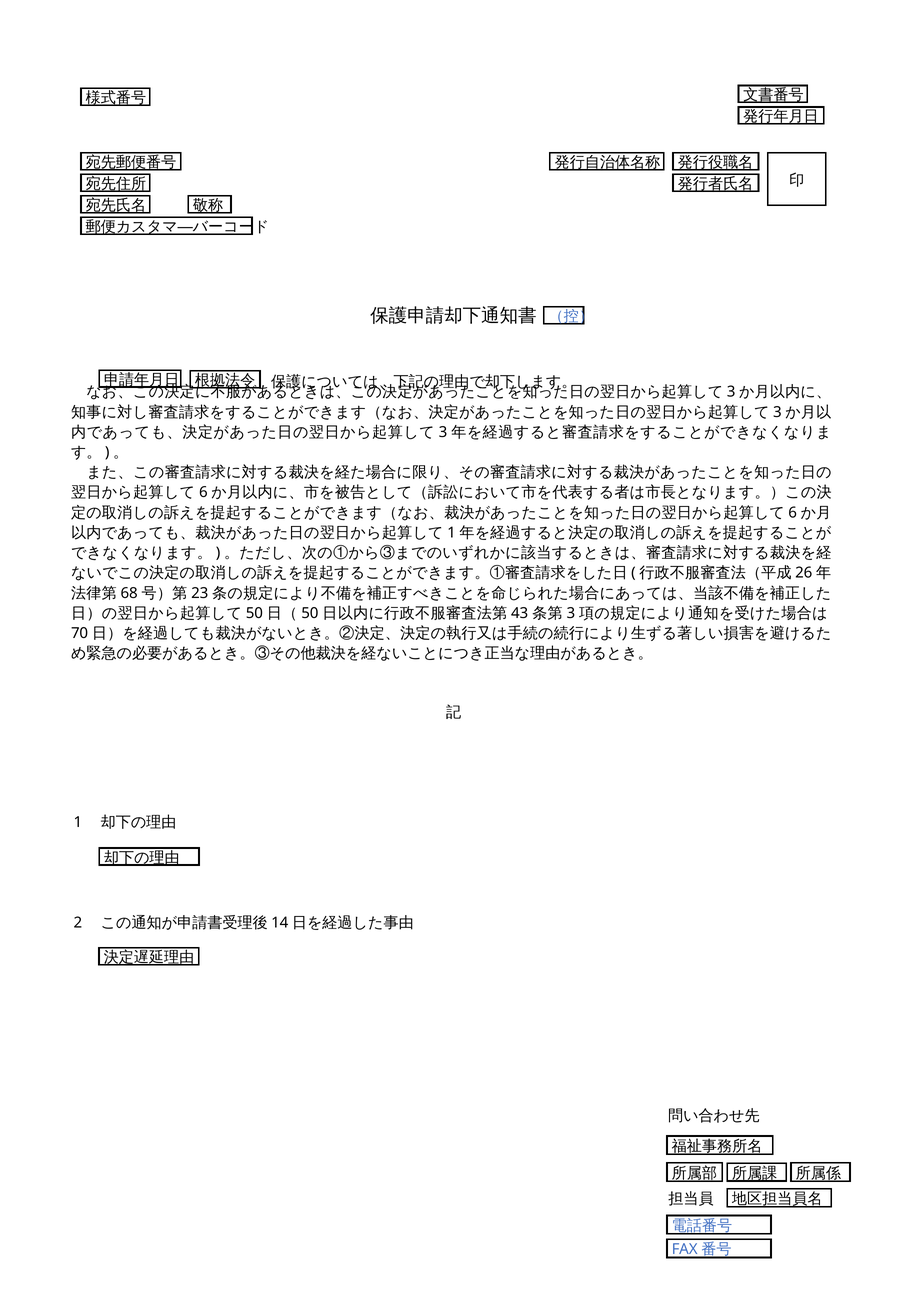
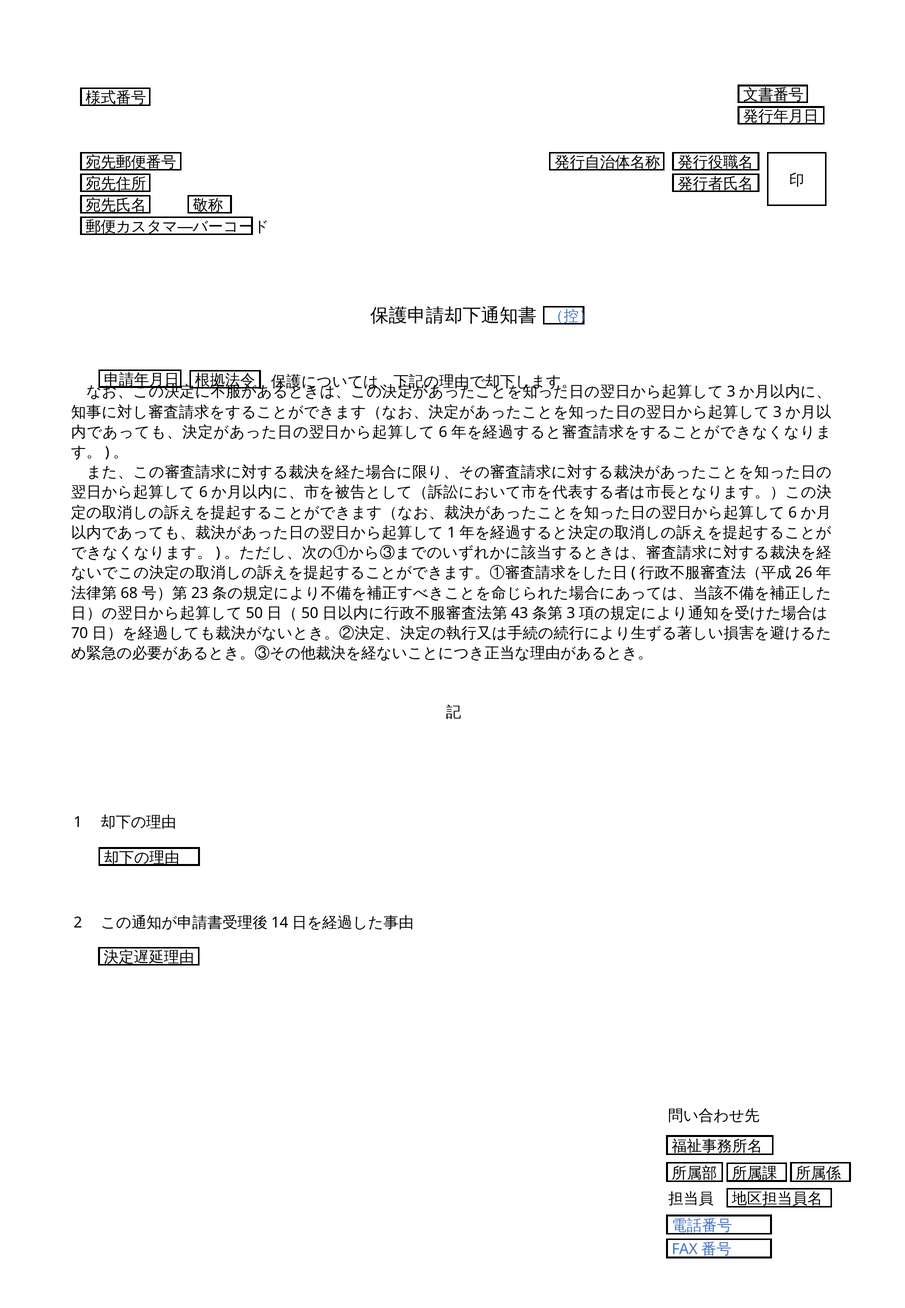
3: 3 -> 6 (443, 432)
